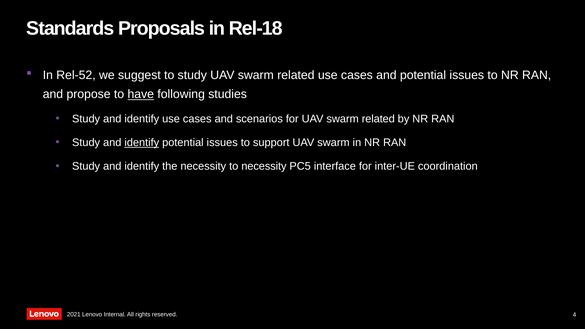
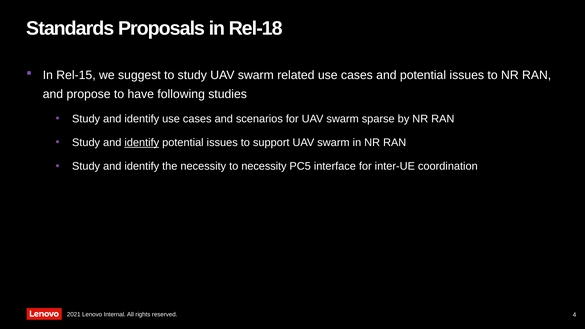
Rel-52: Rel-52 -> Rel-15 (76, 75)
have underline: present -> none (141, 94)
for UAV swarm related: related -> sparse (378, 119)
